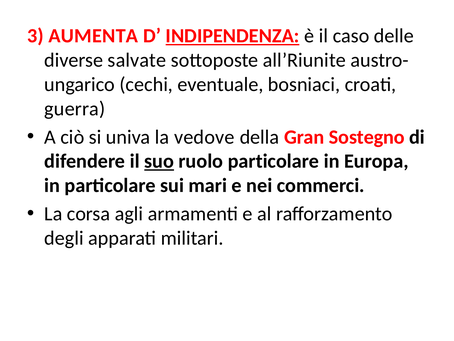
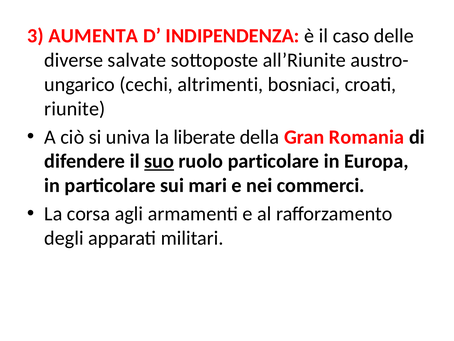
INDIPENDENZA underline: present -> none (233, 36)
eventuale: eventuale -> altrimenti (220, 84)
guerra: guerra -> riunite (75, 109)
vedove: vedove -> liberate (205, 137)
Sostegno: Sostegno -> Romania (367, 137)
